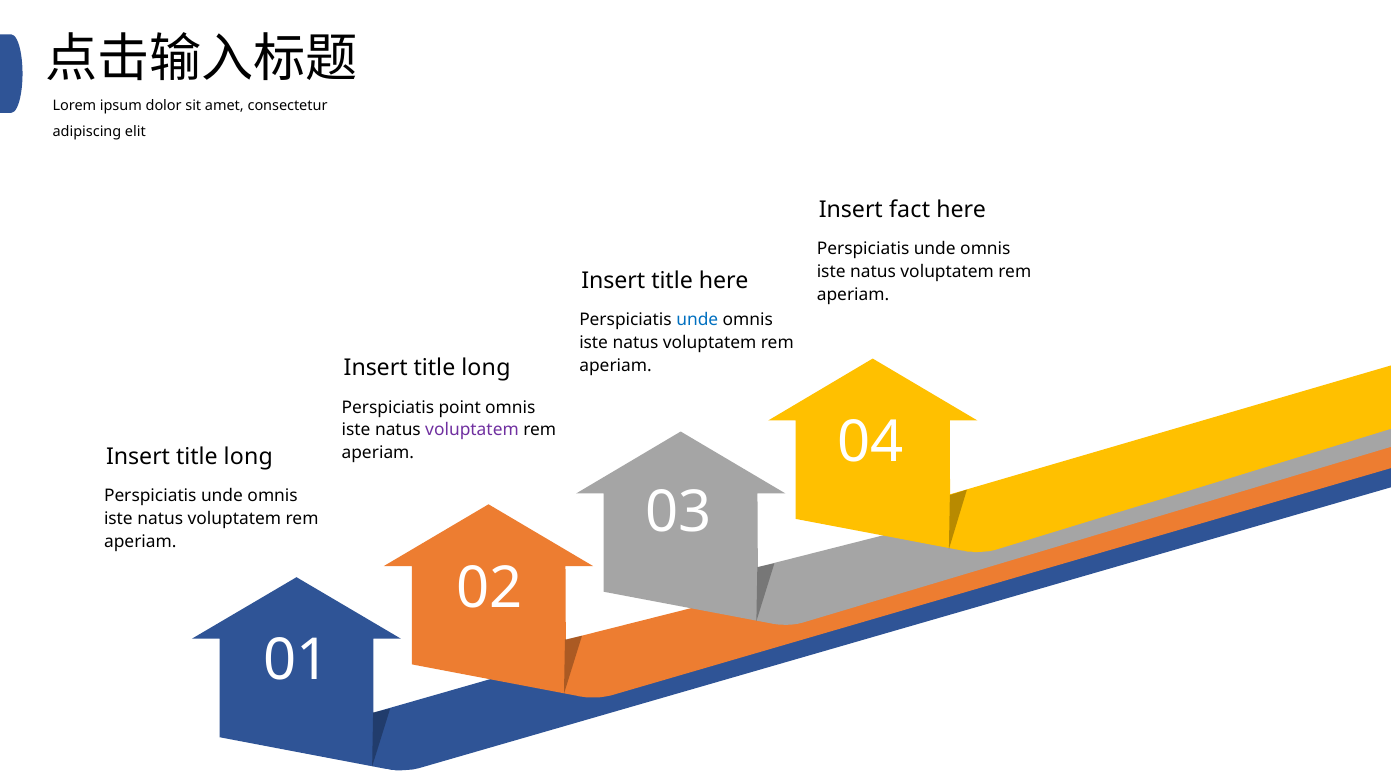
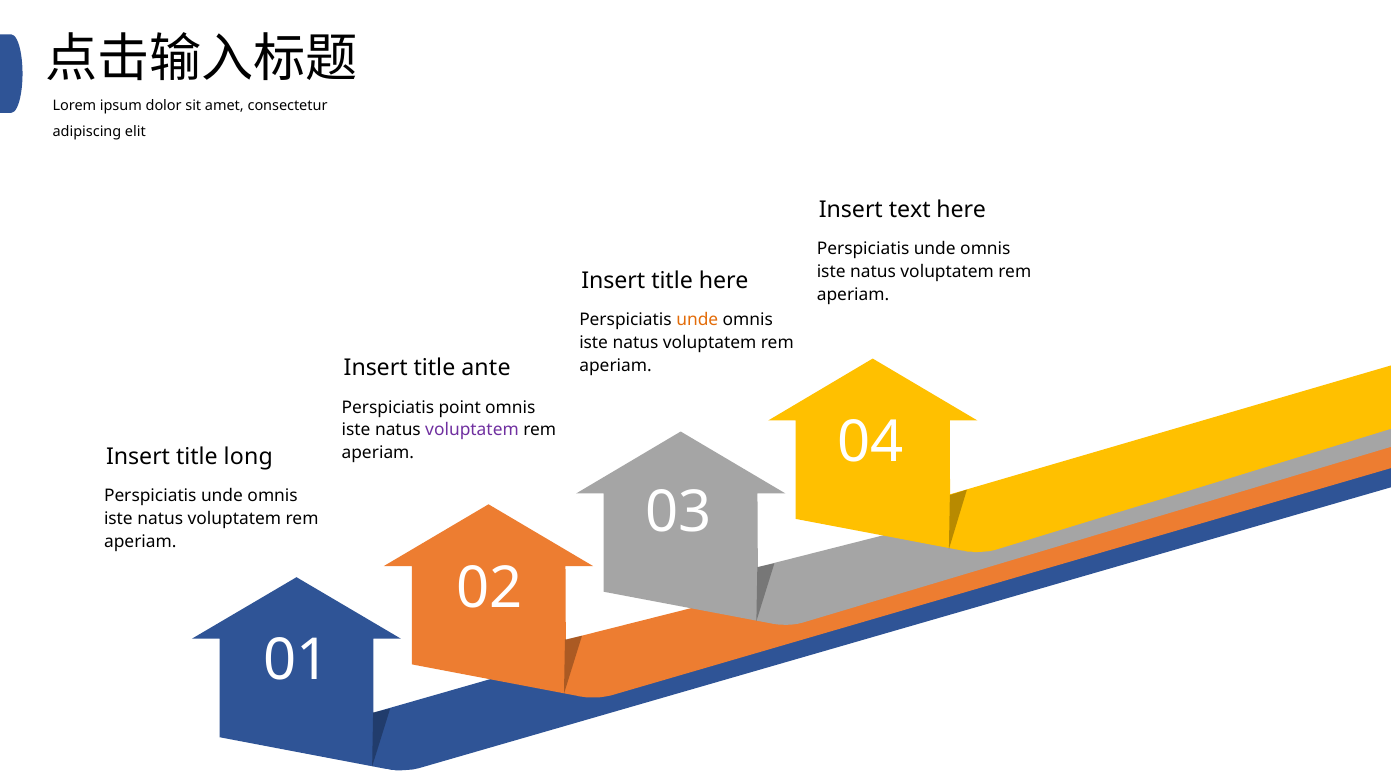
fact: fact -> text (910, 210)
unde colour: blue -> orange (697, 320)
long: long -> ante (486, 368)
